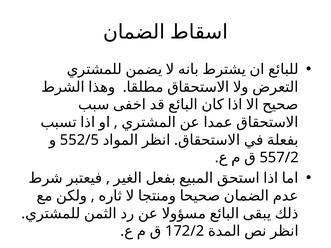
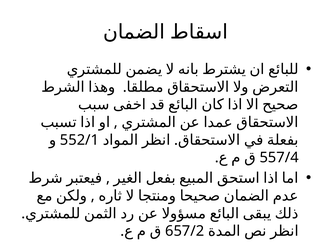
552/5: 552/5 -> 552/1 (80, 140)
557/2: 557/2 -> 557/4 (279, 158)
172/2: 172/2 -> 657/2 (185, 231)
